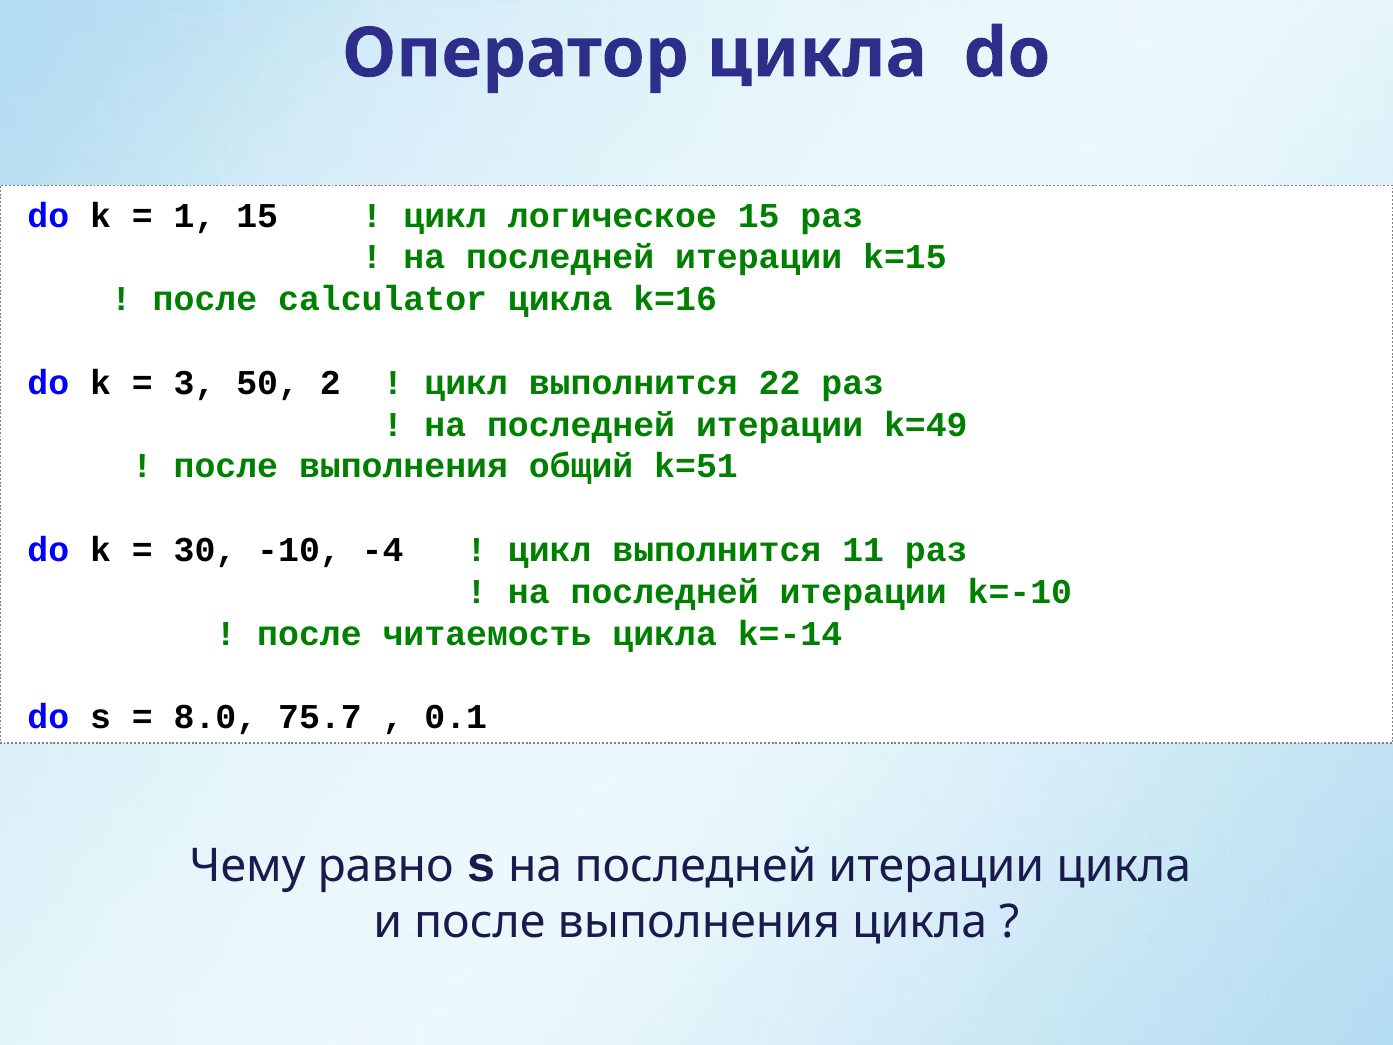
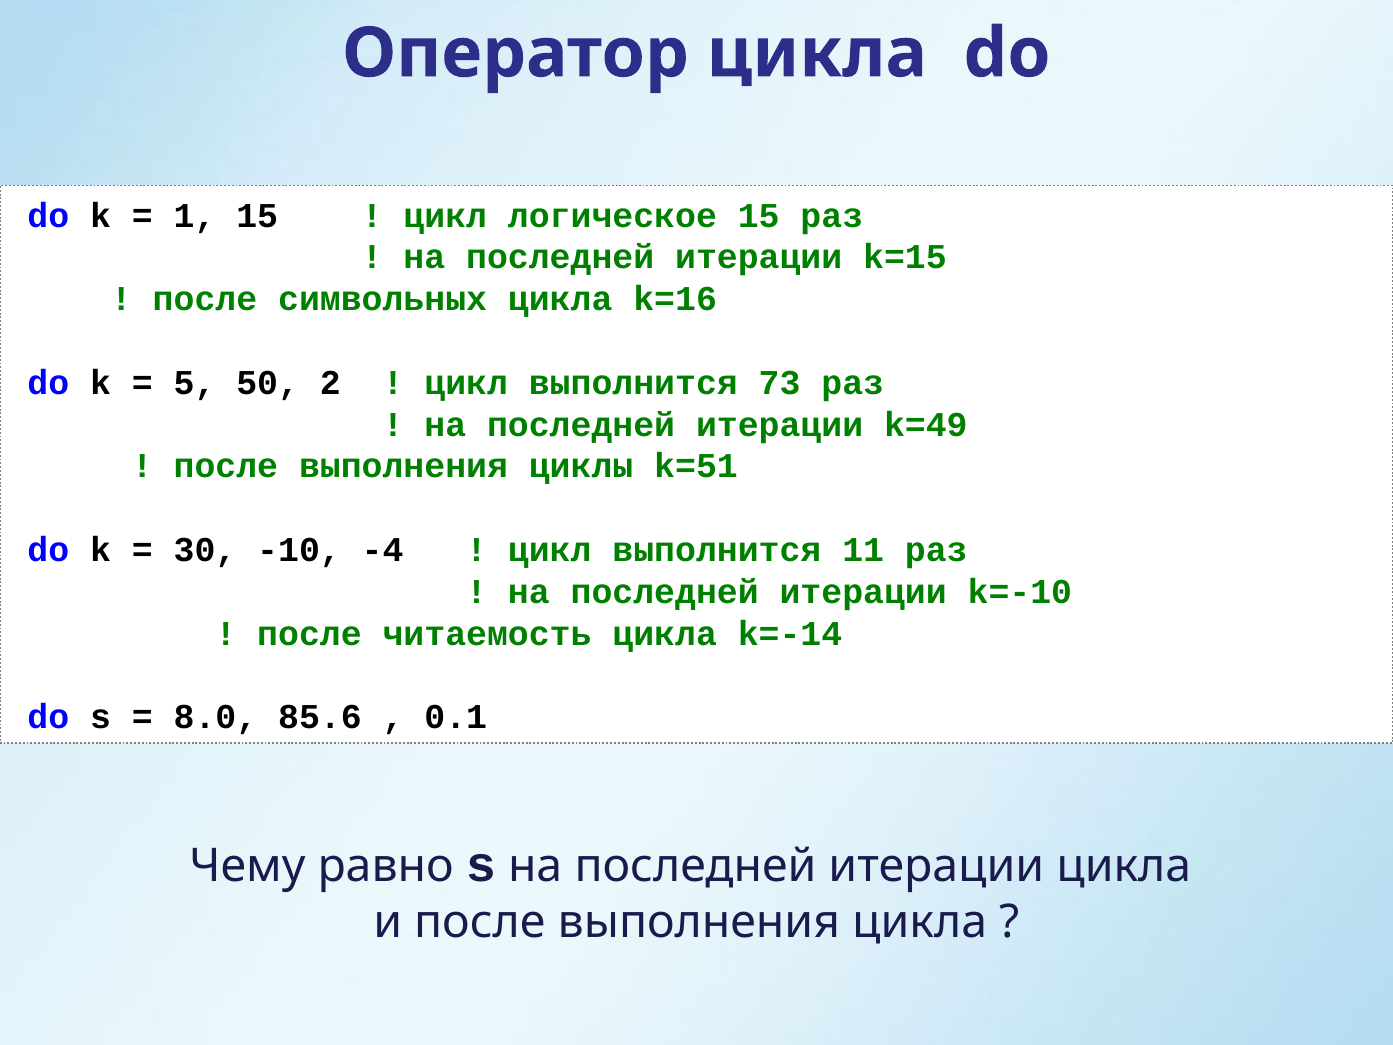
calculator: calculator -> символьных (383, 299)
3: 3 -> 5 (195, 383)
22: 22 -> 73 (780, 383)
общий: общий -> циклы (581, 466)
75.7: 75.7 -> 85.6 (320, 717)
